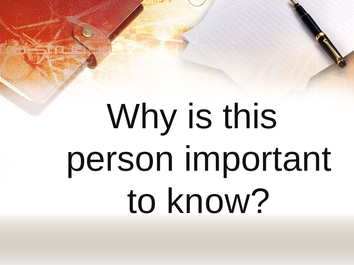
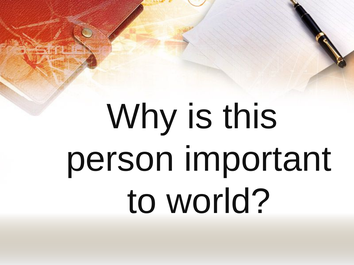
know: know -> world (218, 202)
